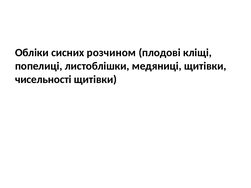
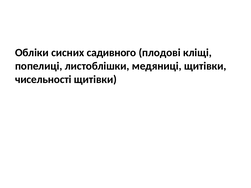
розчином: розчином -> садивного (111, 53)
